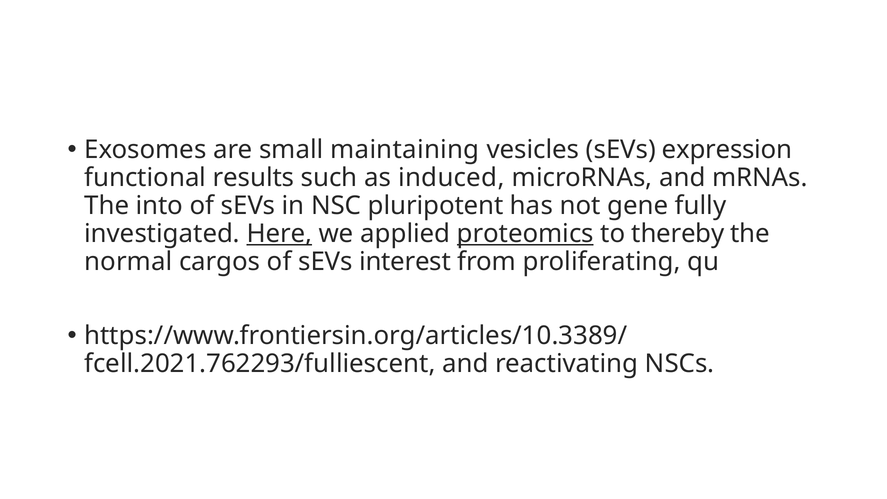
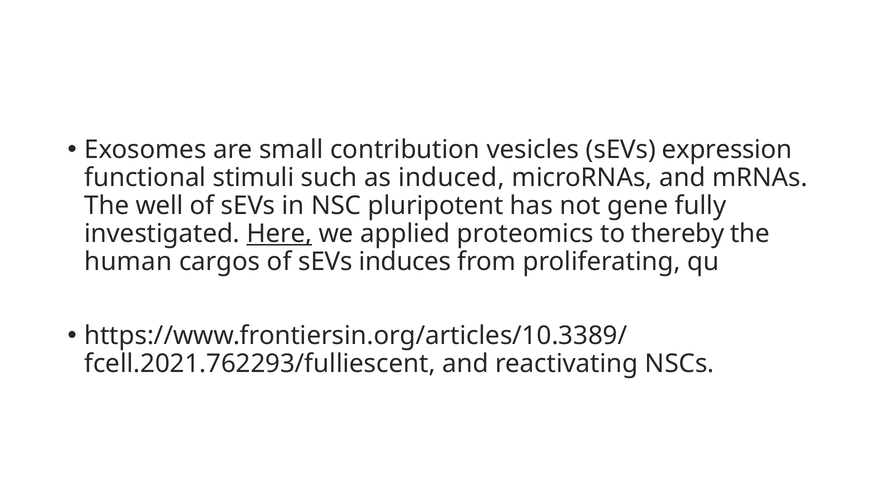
maintaining: maintaining -> contribution (405, 150)
results: results -> stimuli (254, 178)
into: into -> well (159, 206)
proteomics underline: present -> none (525, 234)
normal: normal -> human (128, 261)
interest: interest -> induces (405, 261)
